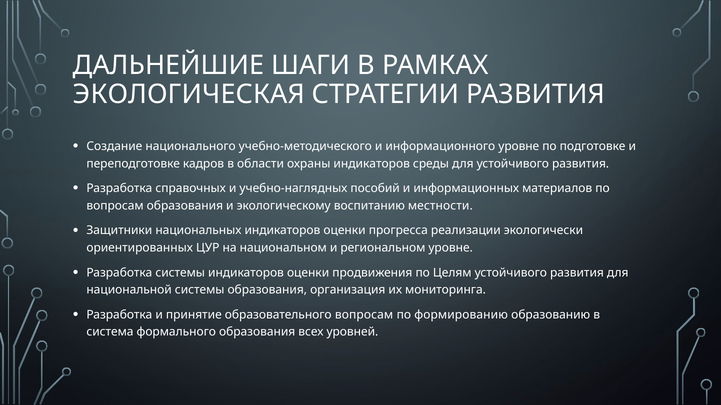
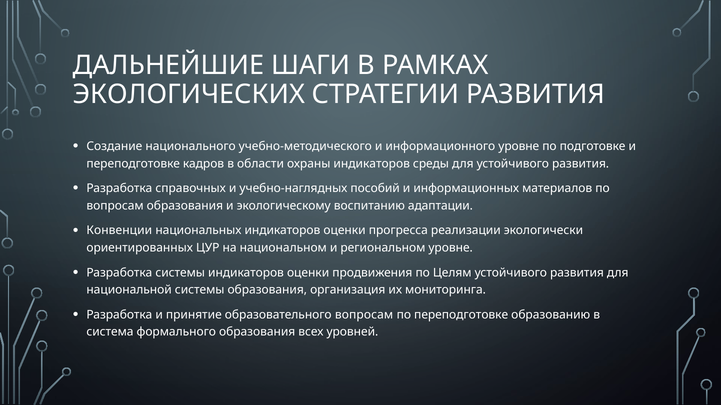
ЭКОЛОГИЧЕСКАЯ: ЭКОЛОГИЧЕСКАЯ -> ЭКОЛОГИЧЕСКИХ (189, 95)
местности: местности -> адаптации (440, 206)
Защитники: Защитники -> Конвенции (119, 231)
по формированию: формированию -> переподготовке (461, 315)
